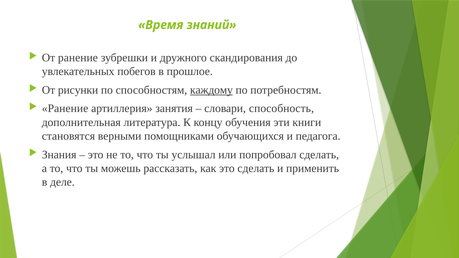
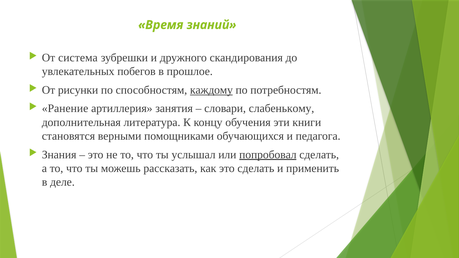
От ранение: ранение -> система (78, 58)
способность: способность -> слабенькому (282, 109)
попробовал underline: none -> present (268, 155)
